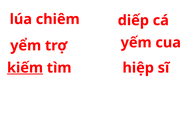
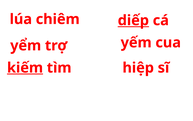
diếp underline: none -> present (133, 20)
